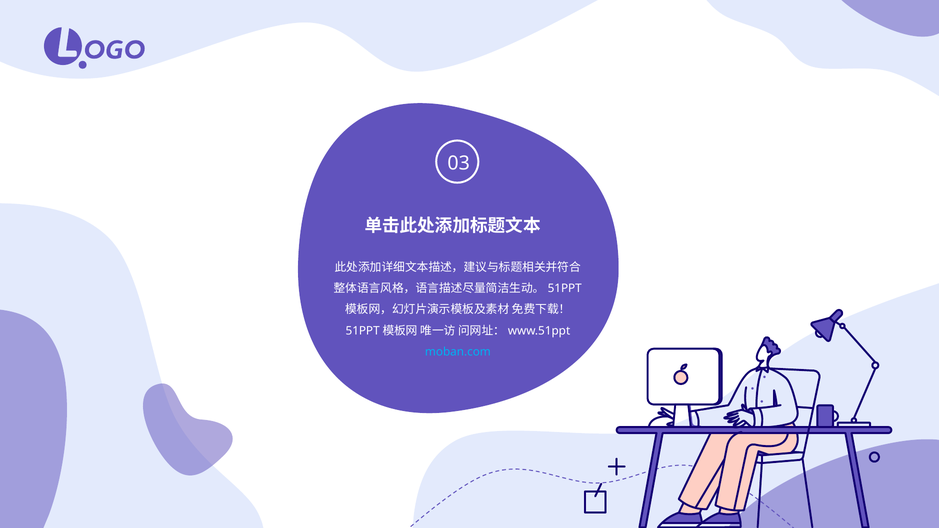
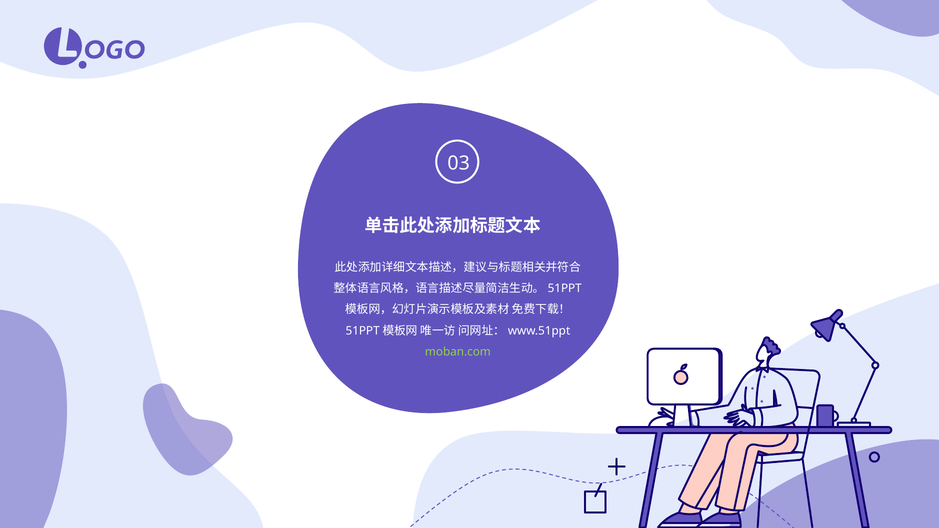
moban.com colour: light blue -> light green (458, 352)
